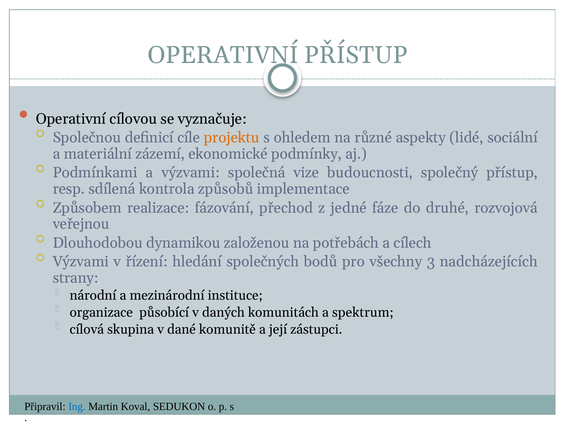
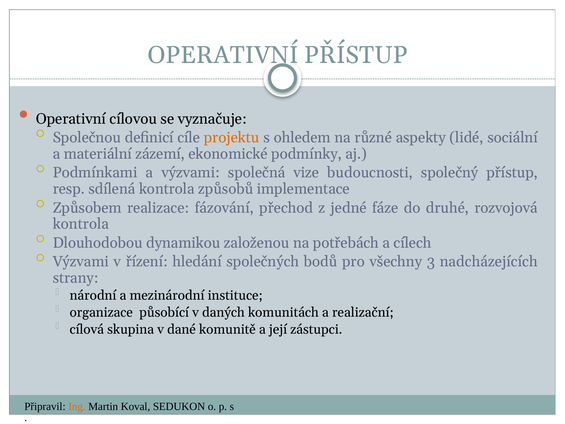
veřejnou: veřejnou -> kontrola (81, 224)
spektrum: spektrum -> realizační (363, 312)
Ing colour: blue -> orange (77, 406)
